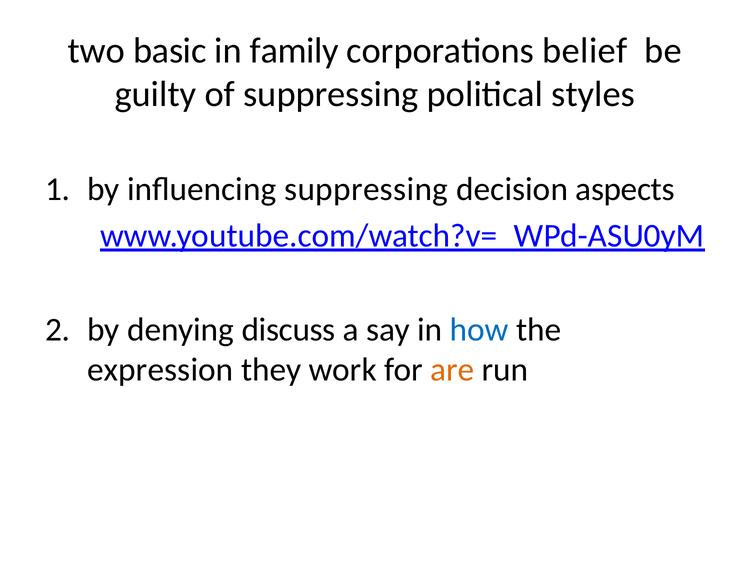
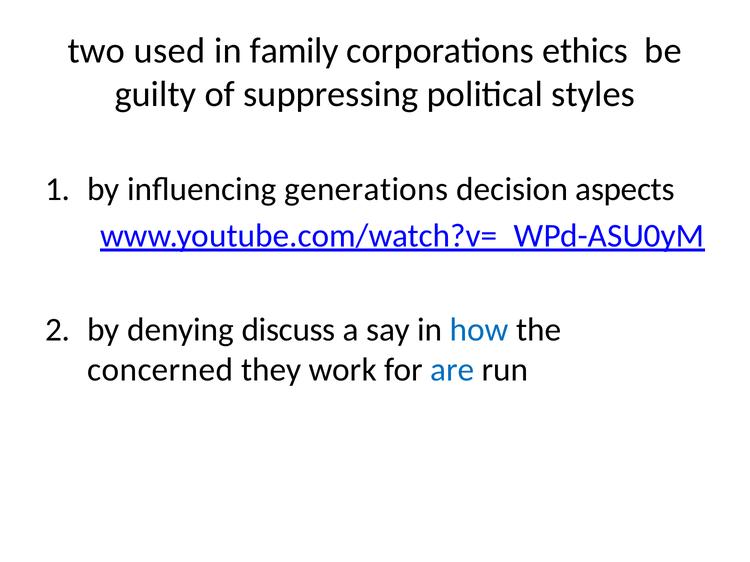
basic: basic -> used (169, 51)
belief: belief -> ethics (585, 51)
influencing suppressing: suppressing -> generations (366, 189)
expression: expression -> concerned (160, 370)
are colour: orange -> blue (452, 370)
